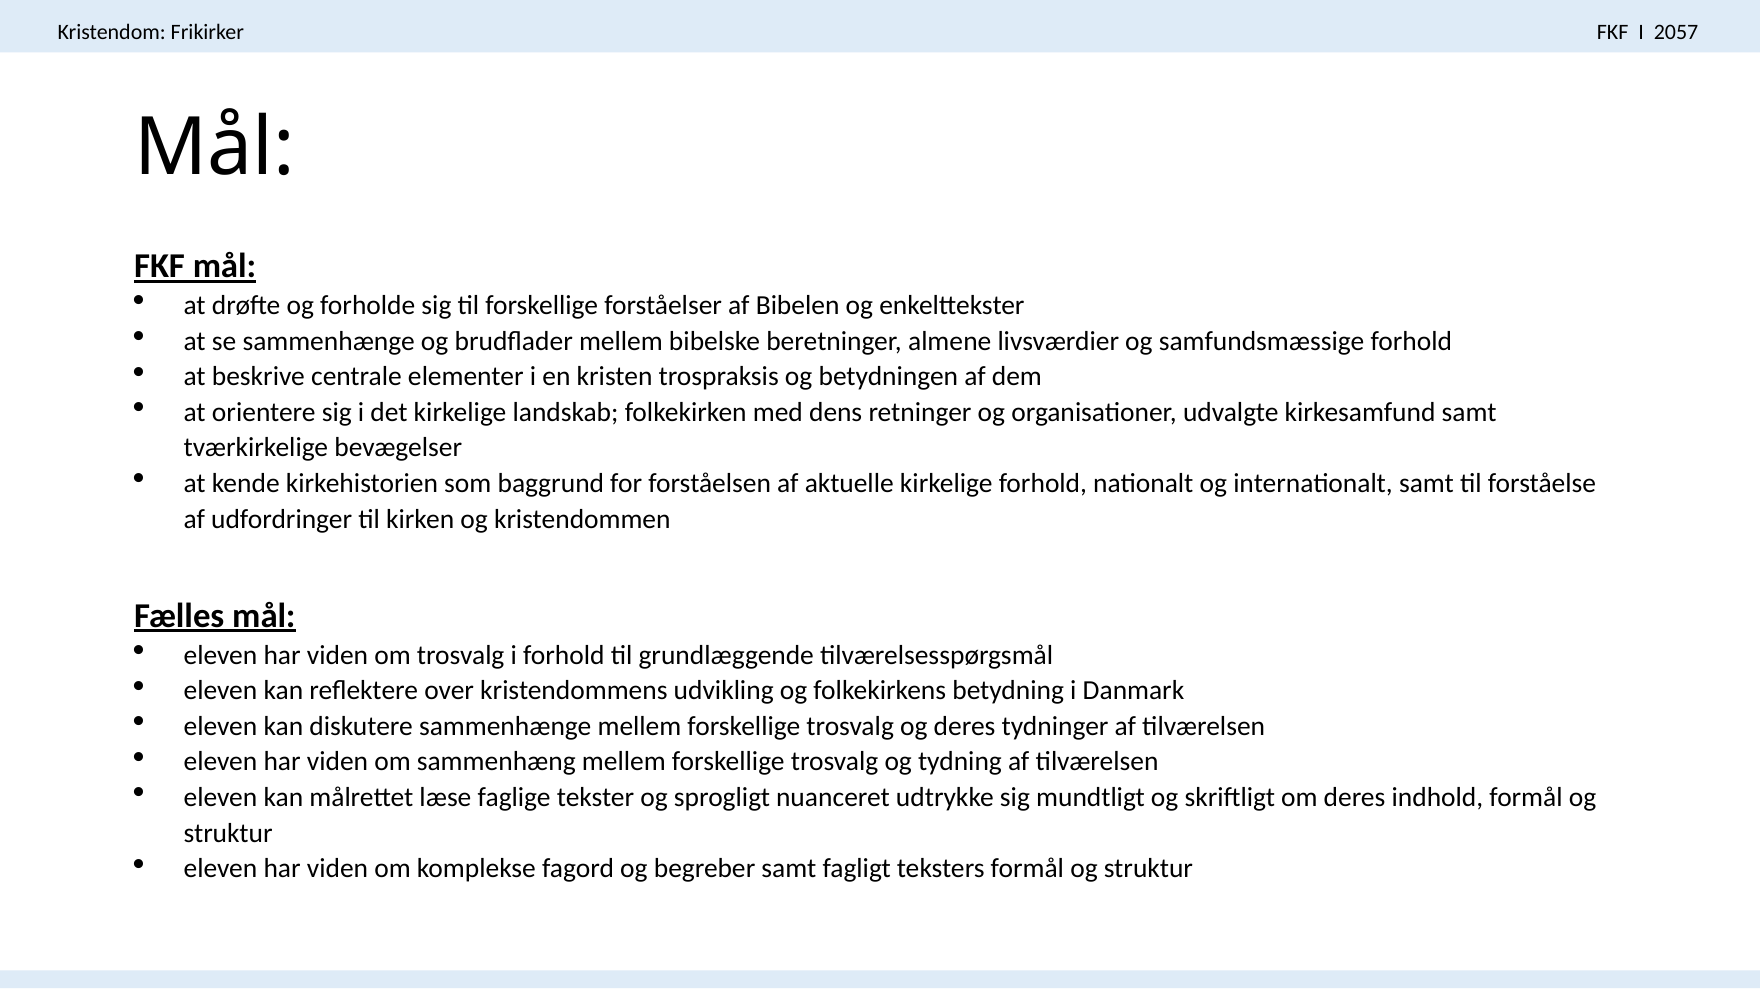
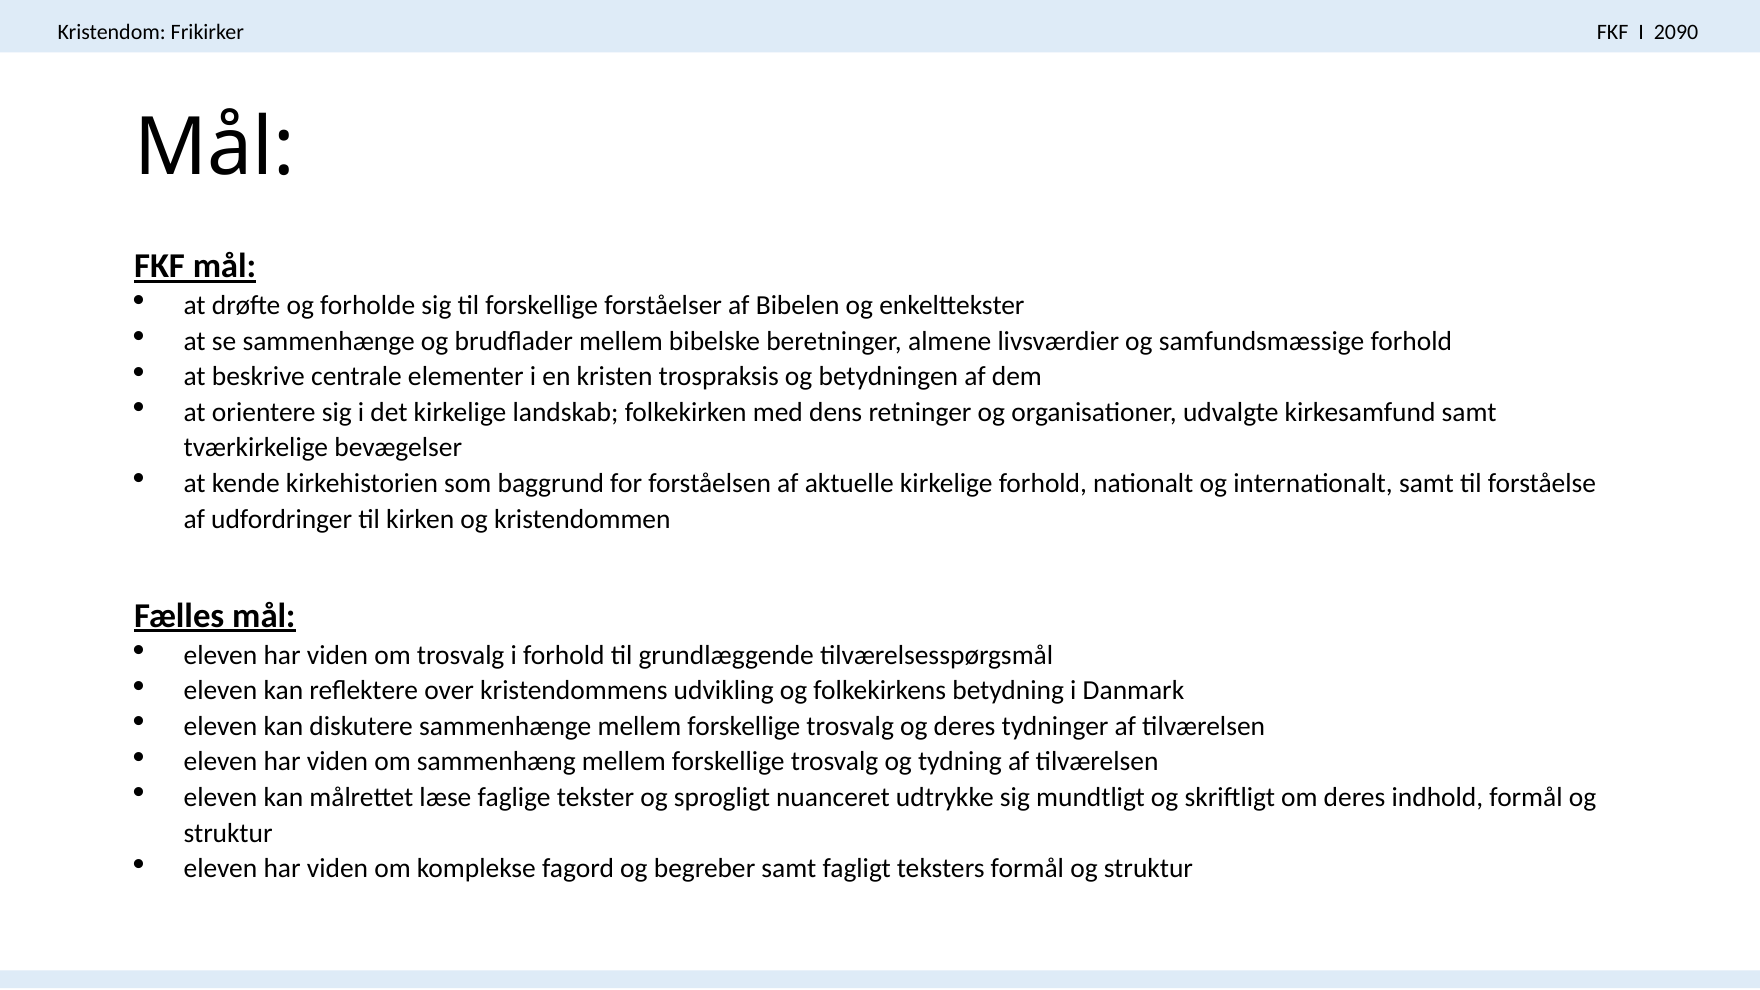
2057: 2057 -> 2090 (1676, 32)
